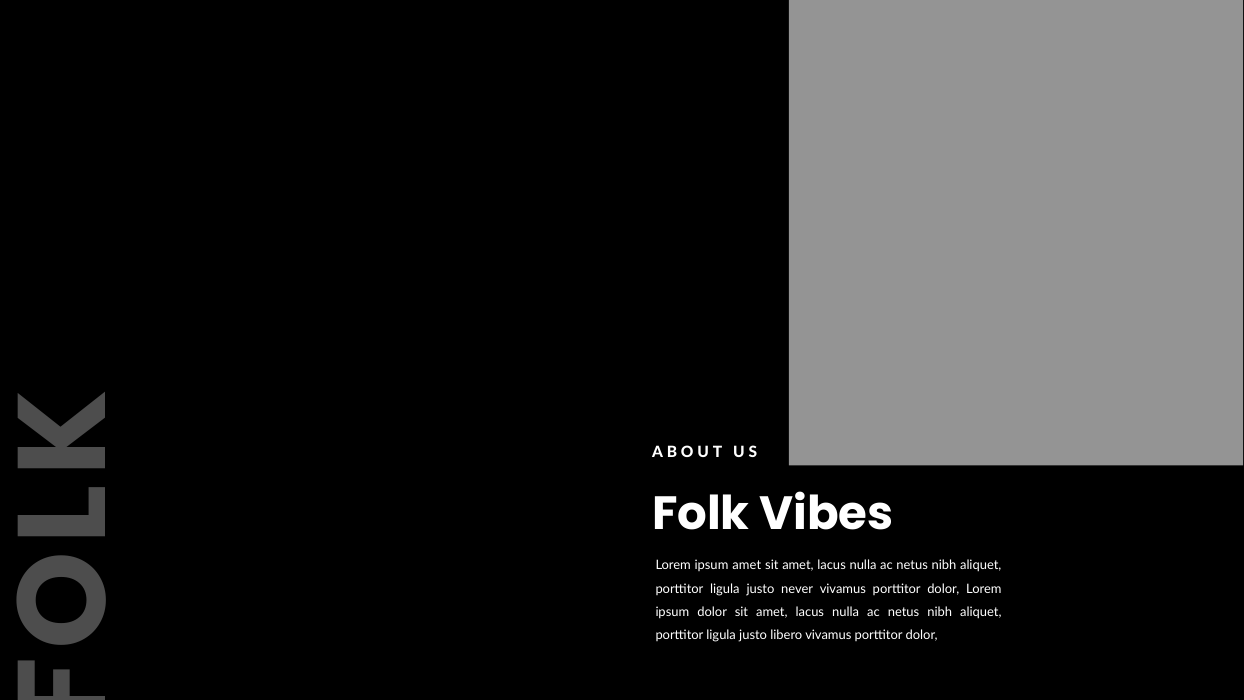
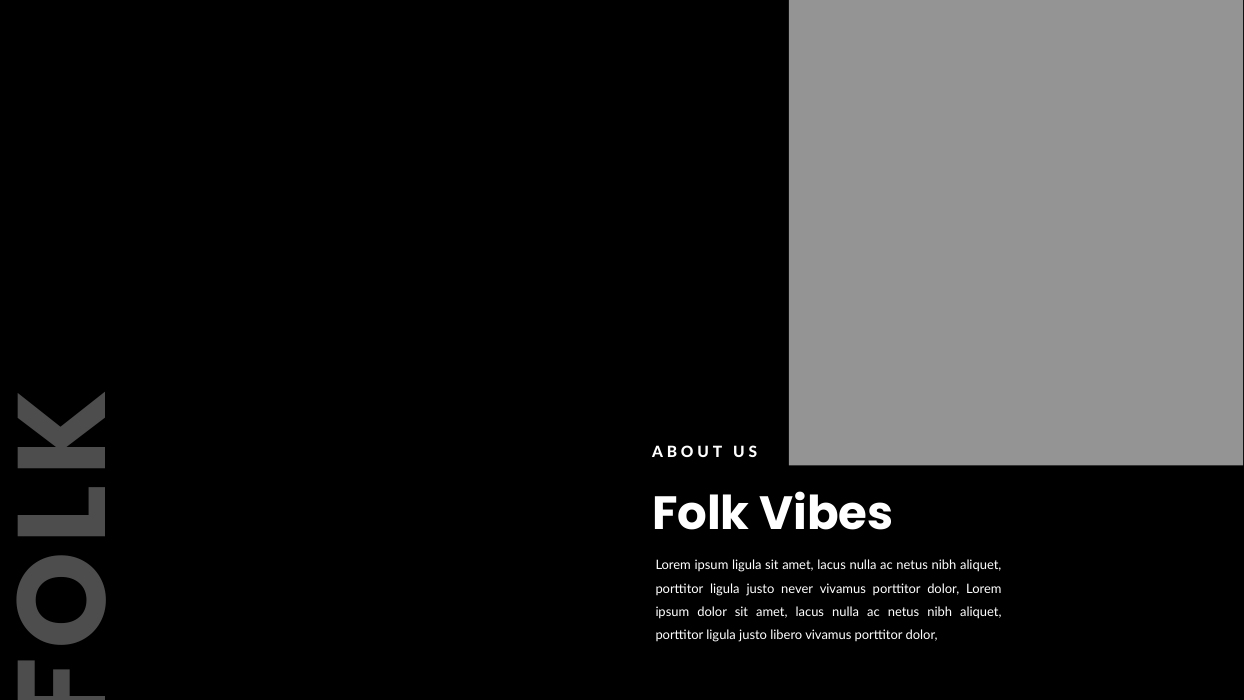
ipsum amet: amet -> ligula (747, 565)
